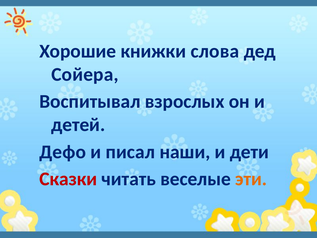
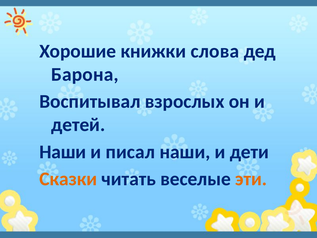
Сойера: Сойера -> Барона (85, 74)
Дефо: Дефо -> Наши (63, 152)
Сказки colour: red -> orange (68, 179)
